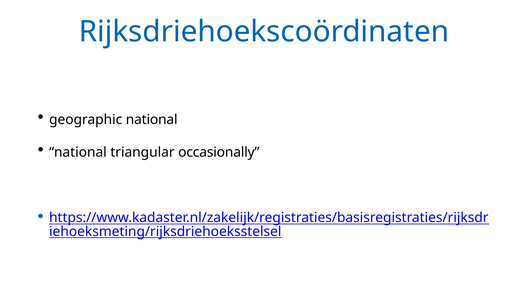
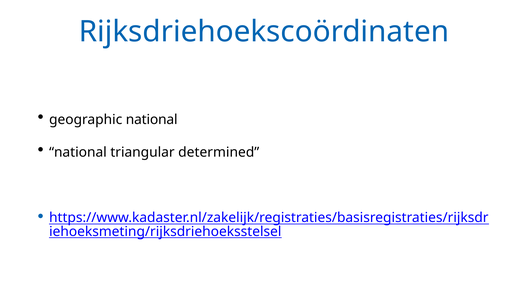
occasionally: occasionally -> determined (219, 152)
